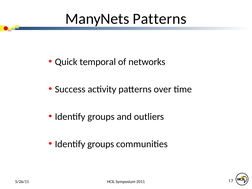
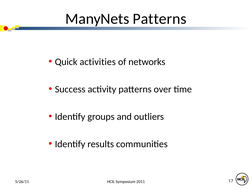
temporal: temporal -> activities (98, 62)
groups: groups -> results (101, 144)
